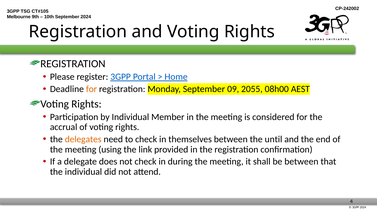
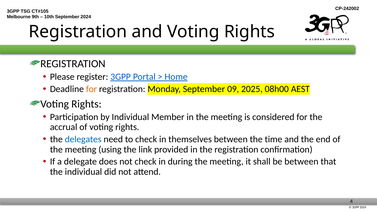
2055: 2055 -> 2025 (252, 89)
delegates colour: orange -> blue (83, 139)
until: until -> time (273, 139)
